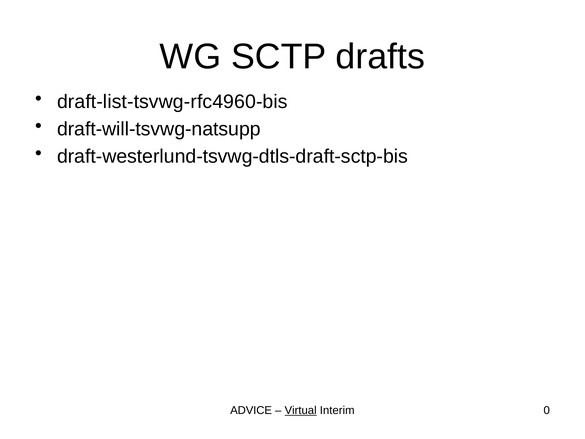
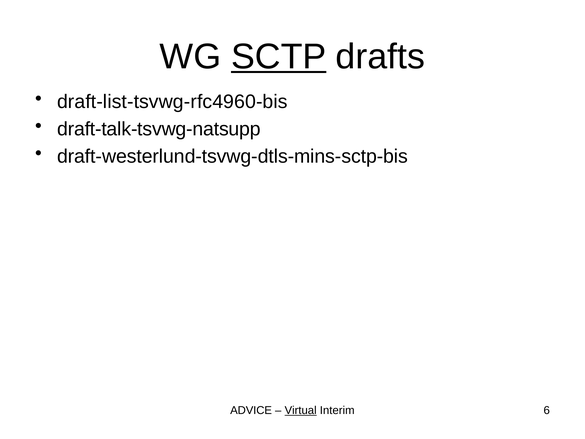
SCTP underline: none -> present (279, 57)
draft-will-tsvwg-natsupp: draft-will-tsvwg-natsupp -> draft-talk-tsvwg-natsupp (159, 129)
draft-westerlund-tsvwg-dtls-draft-sctp-bis: draft-westerlund-tsvwg-dtls-draft-sctp-bis -> draft-westerlund-tsvwg-dtls-mins-sctp-bis (233, 156)
0: 0 -> 6 (547, 410)
